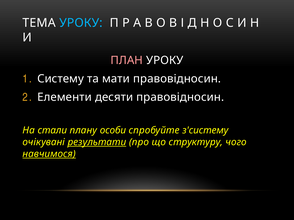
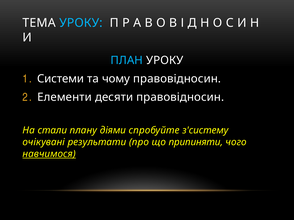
ПЛАН colour: pink -> light blue (127, 61)
Систему: Систему -> Системи (61, 79)
мати: мати -> чому (116, 79)
особи: особи -> діями (113, 131)
результати underline: present -> none (97, 142)
структуру: структуру -> припиняти (196, 142)
